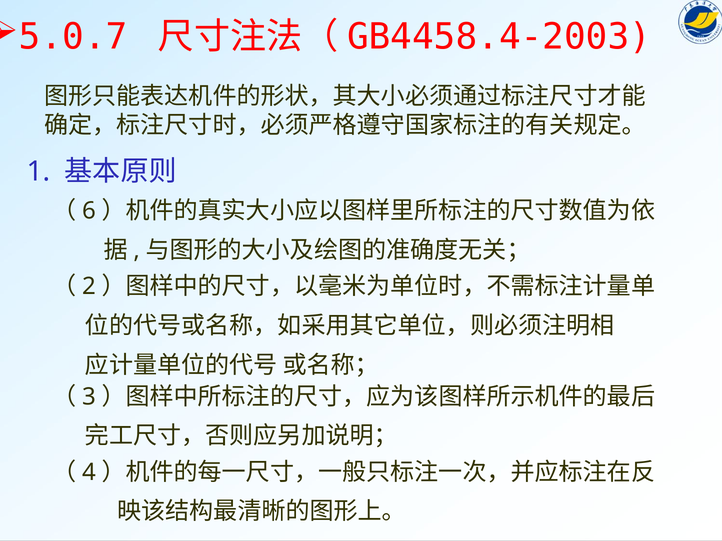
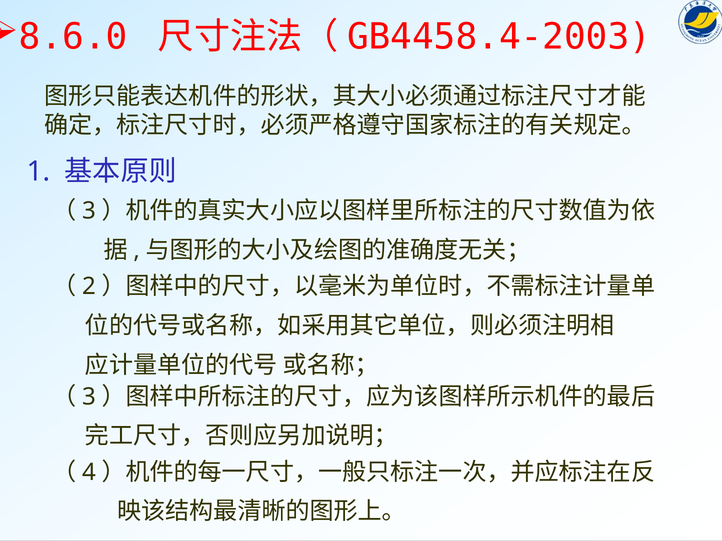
5.0.7: 5.0.7 -> 8.6.0 (73, 37)
6: 6 -> 3 (89, 211)
